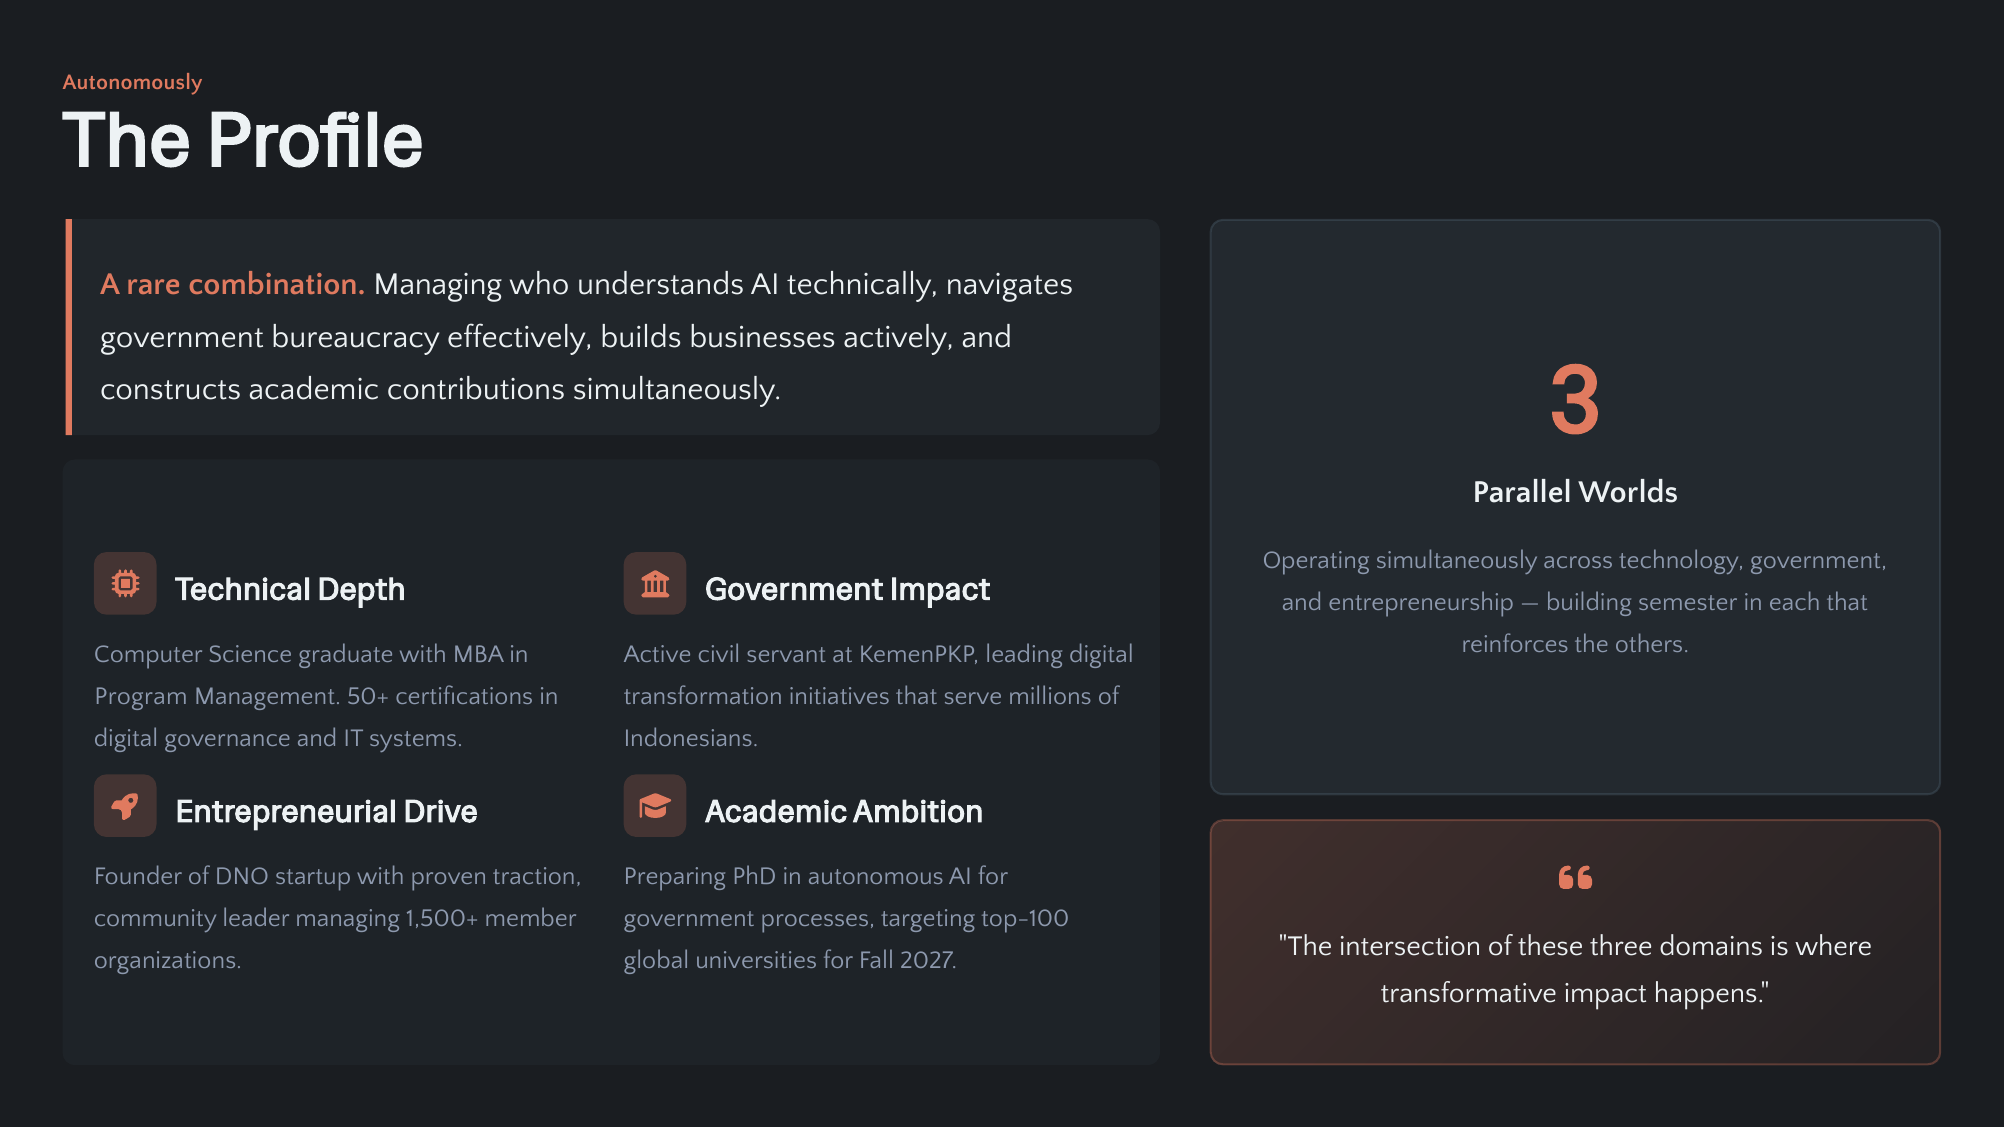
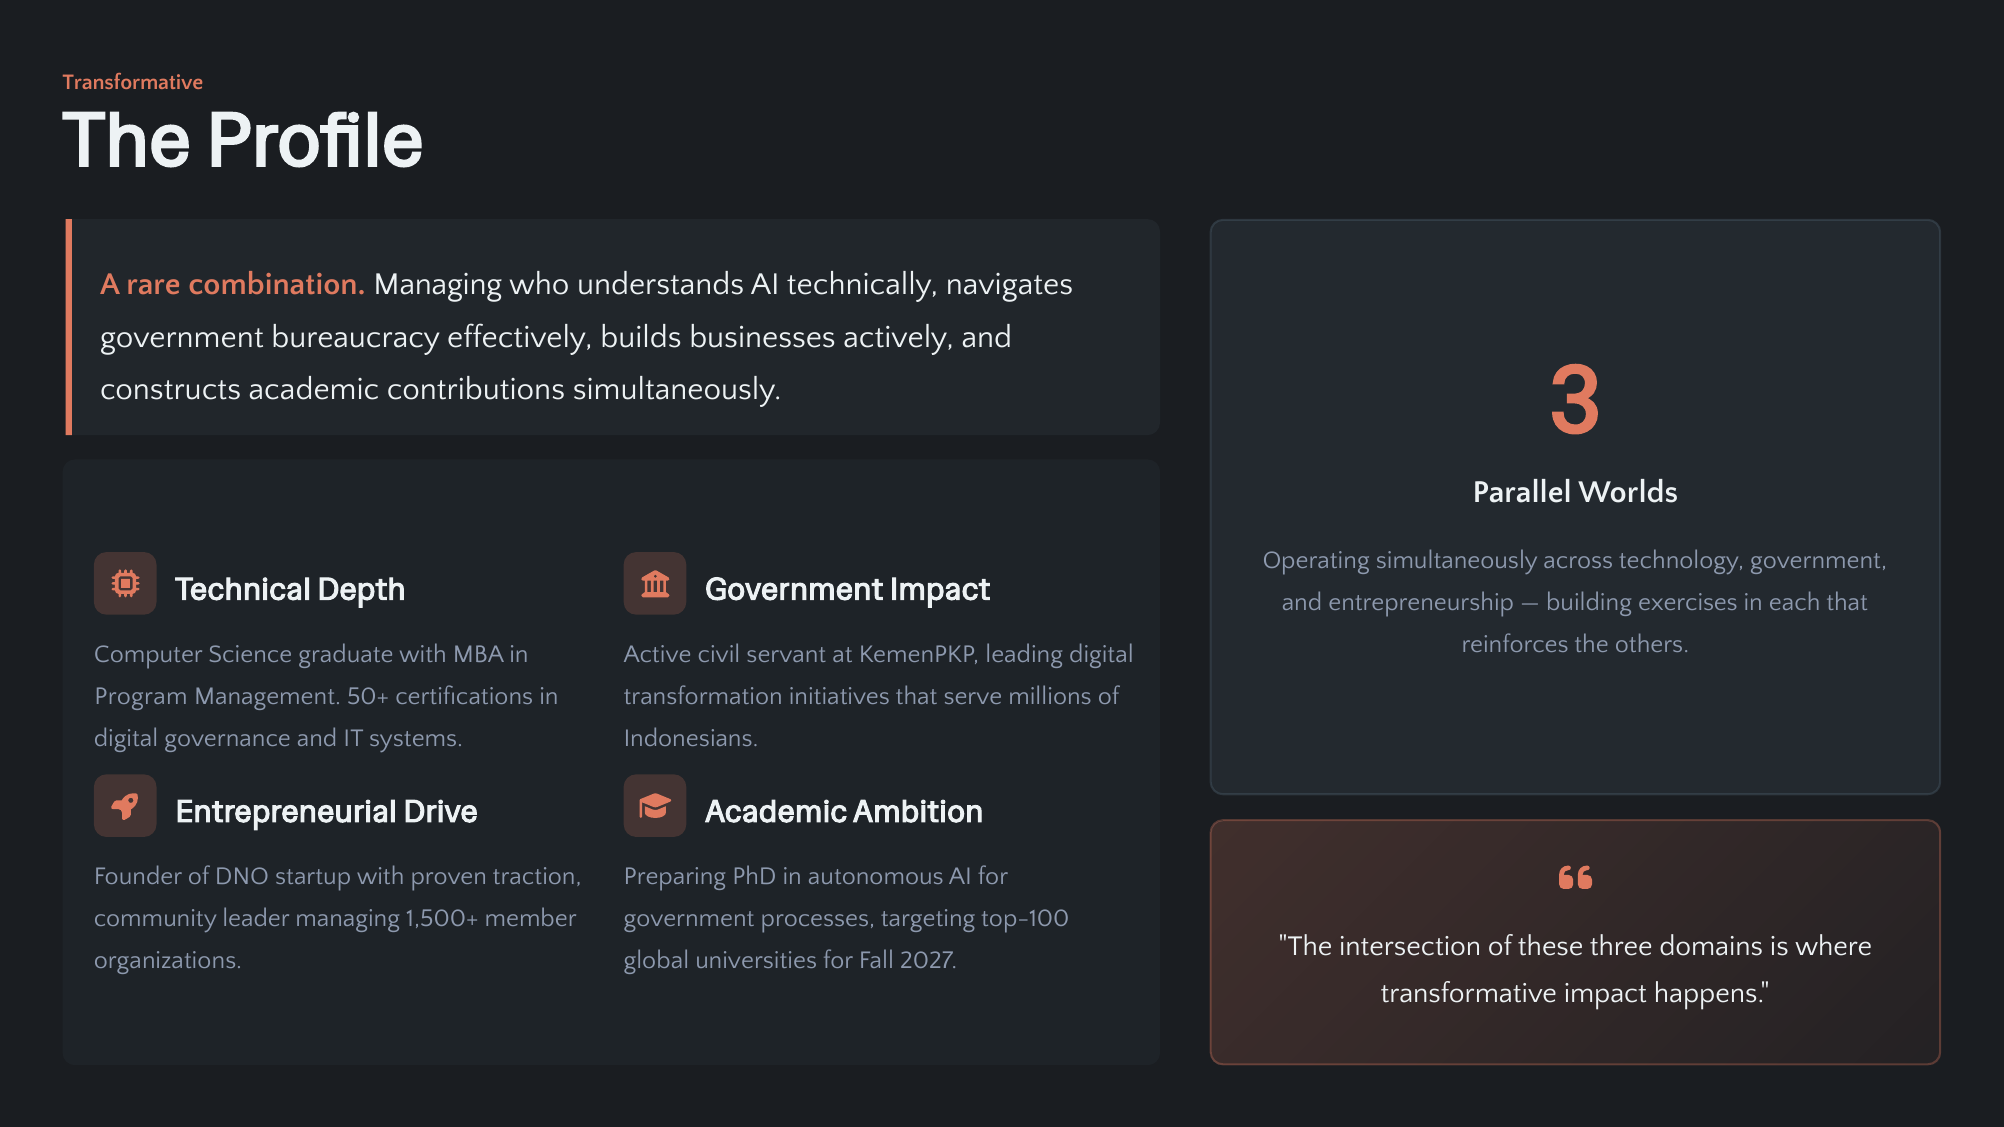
Autonomously: Autonomously -> Transformative (133, 82)
semester: semester -> exercises (1688, 602)
